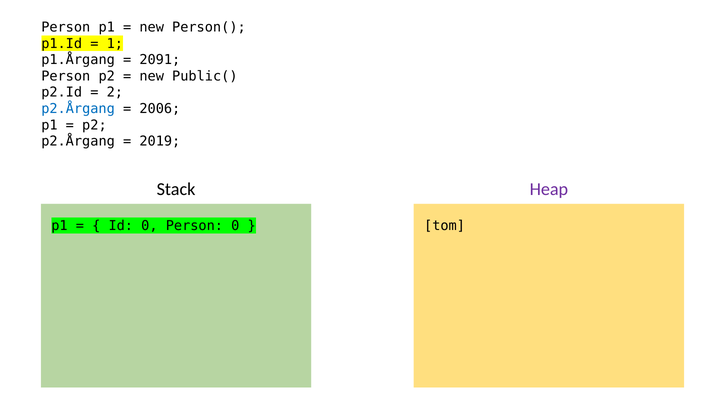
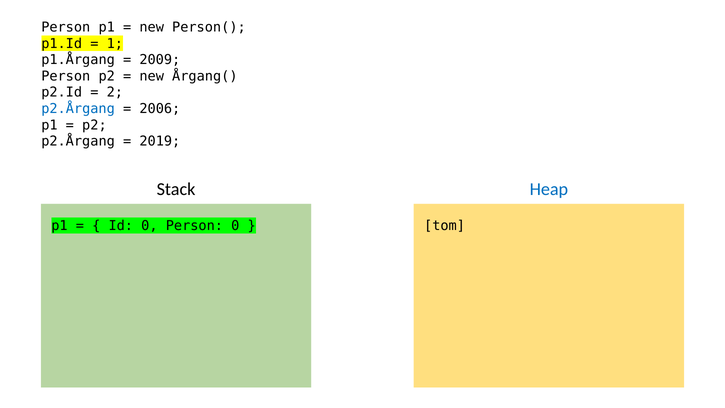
2091: 2091 -> 2009 (160, 60)
Public(: Public( -> Årgang( (205, 76)
Heap colour: purple -> blue (549, 189)
